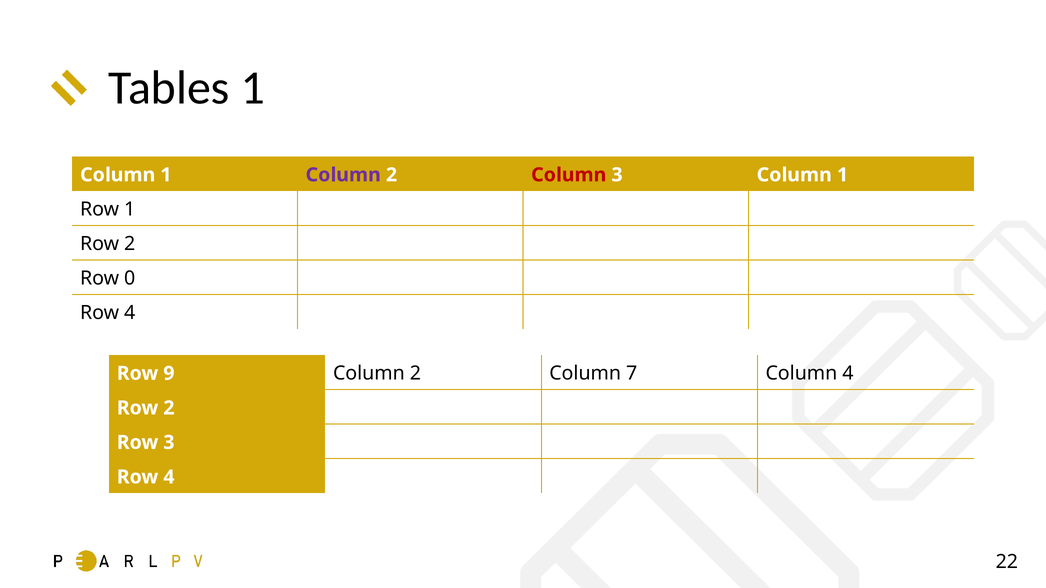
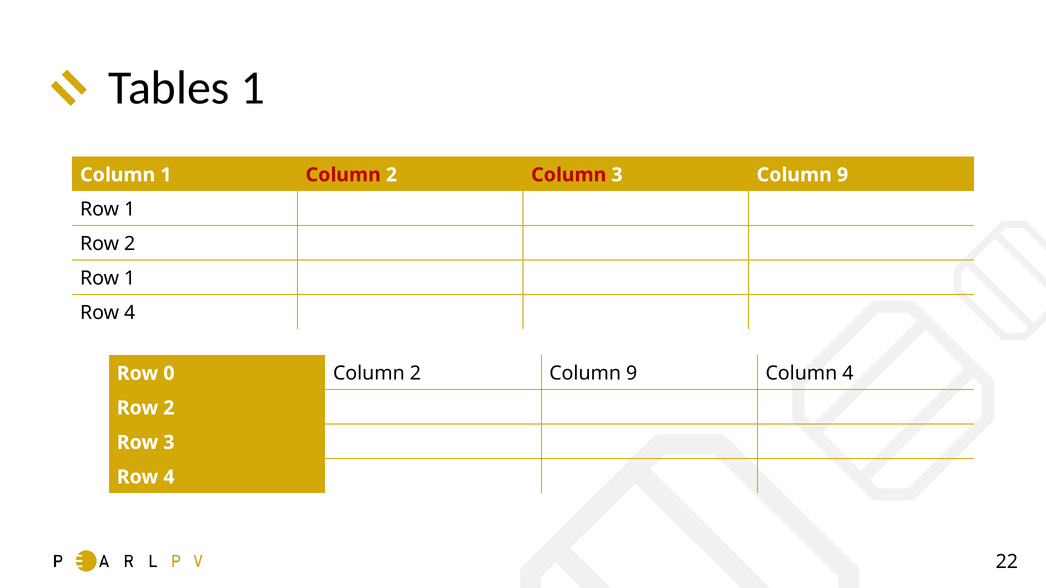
Column colour: purple -> red (343, 175)
3 Column 1: 1 -> 9 (843, 175)
0: 0 -> 1 (130, 279)
9: 9 -> 0 (169, 374)
2 Column 7: 7 -> 9 (632, 374)
